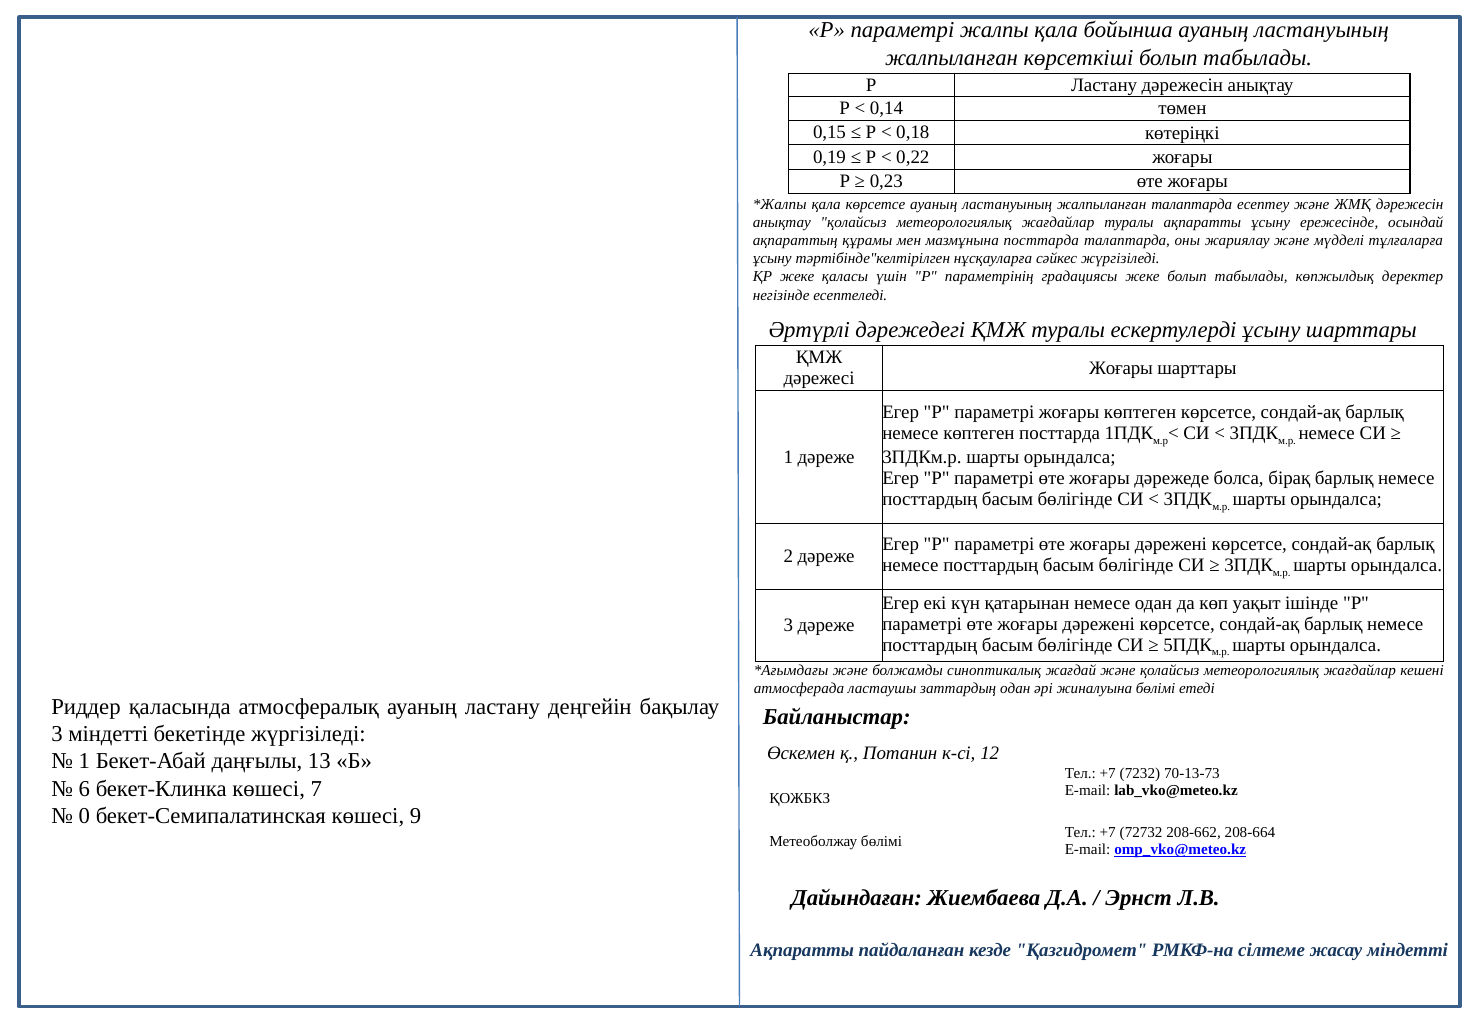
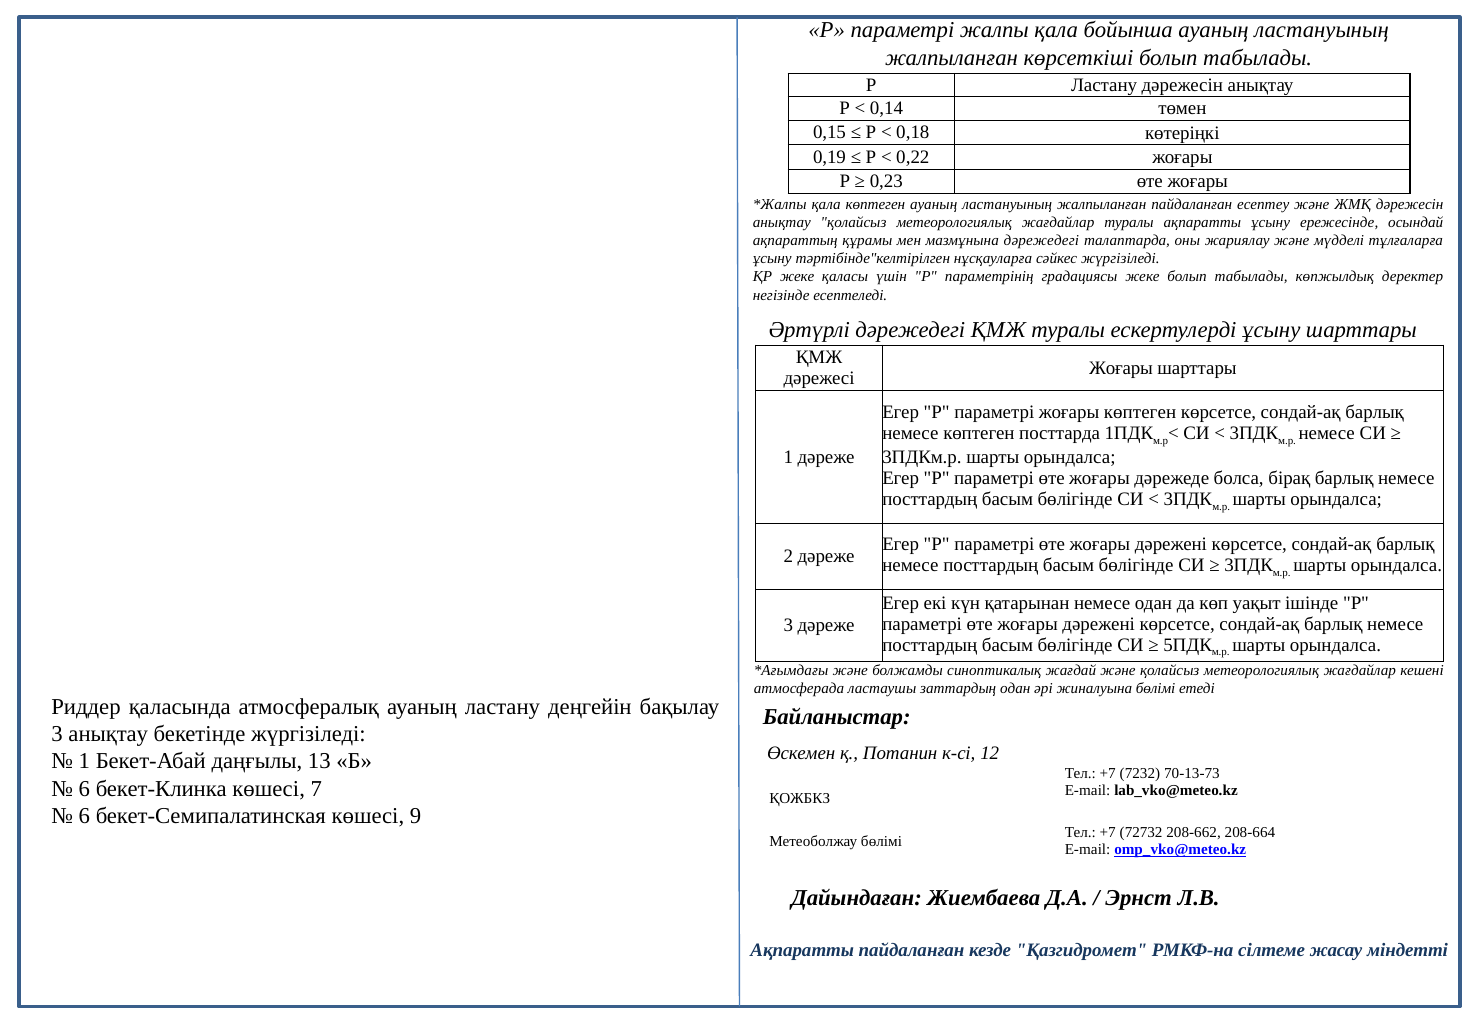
қала көрсетсе: көрсетсе -> көптеген (875, 204)
жалпыланған талаптарда: талаптарда -> пайдаланған (1192, 204)
мазмұнына посттарда: посттарда -> дәрежедегі (1041, 241)
3 міндетті: міндетті -> анықтау (108, 734)
0: 0 -> 6 (84, 816)
